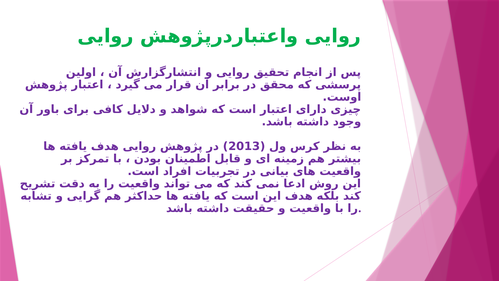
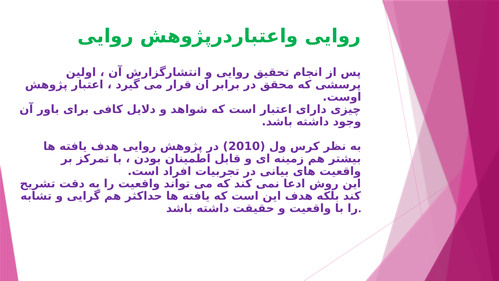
2013: 2013 -> 2010 (244, 146)
